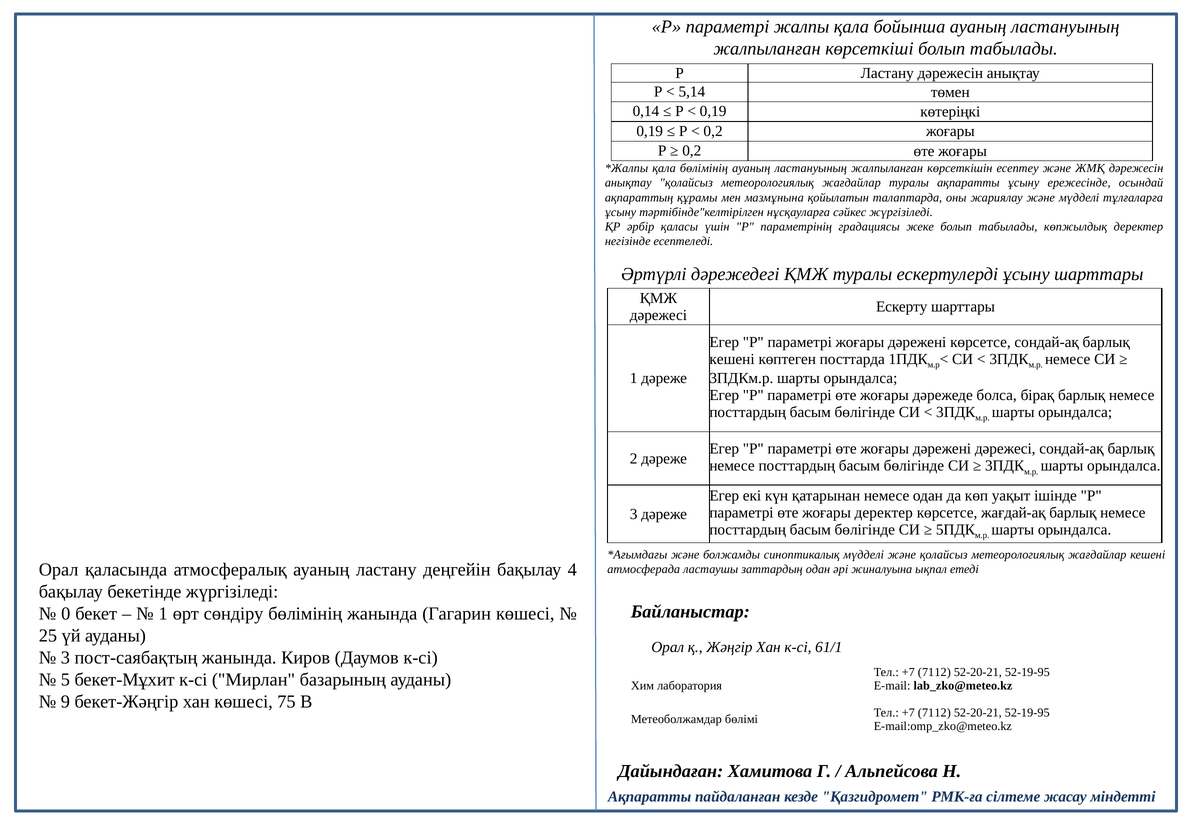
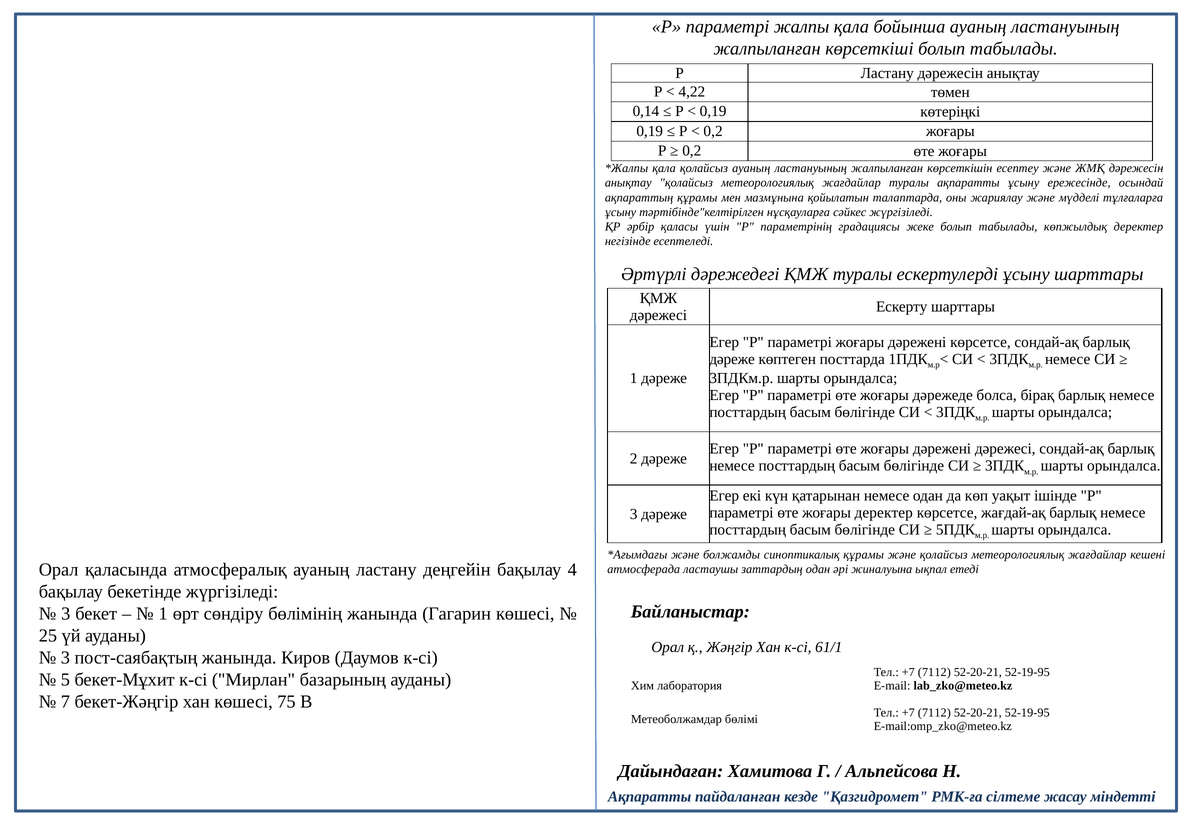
5,14: 5,14 -> 4,22 (692, 92)
қала бөлімінің: бөлімінің -> қолайсыз (704, 168)
кешені: кешені -> дәреже (732, 359)
синоптикалық мүдделі: мүдделі -> құрамы (864, 555)
0: 0 -> 3 (66, 614)
9: 9 -> 7 (65, 702)
